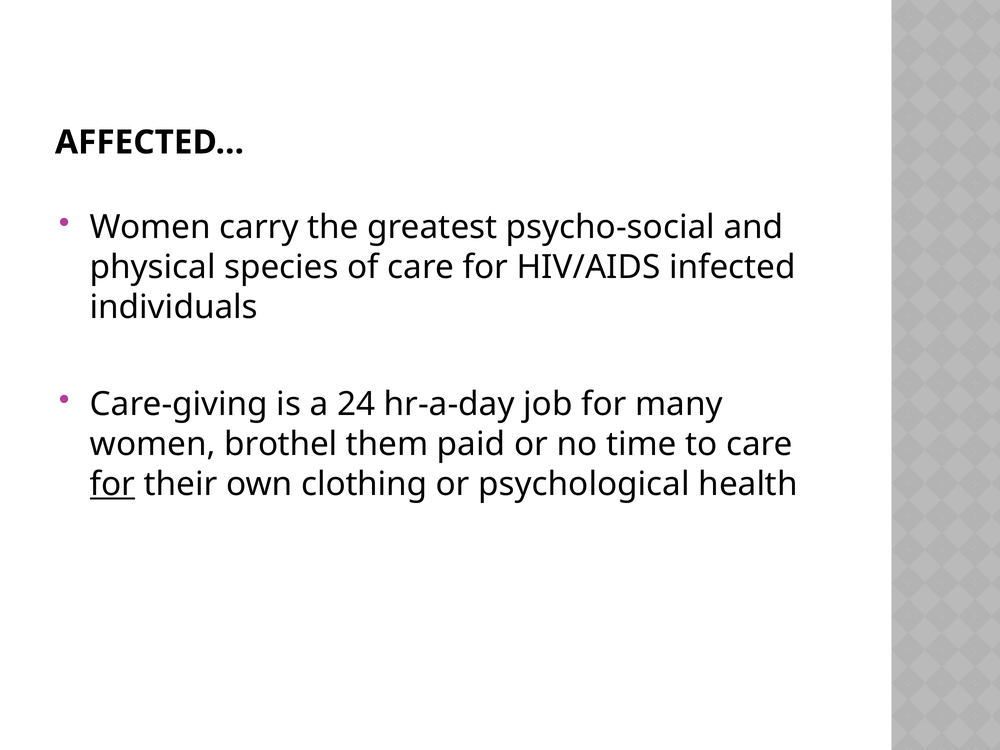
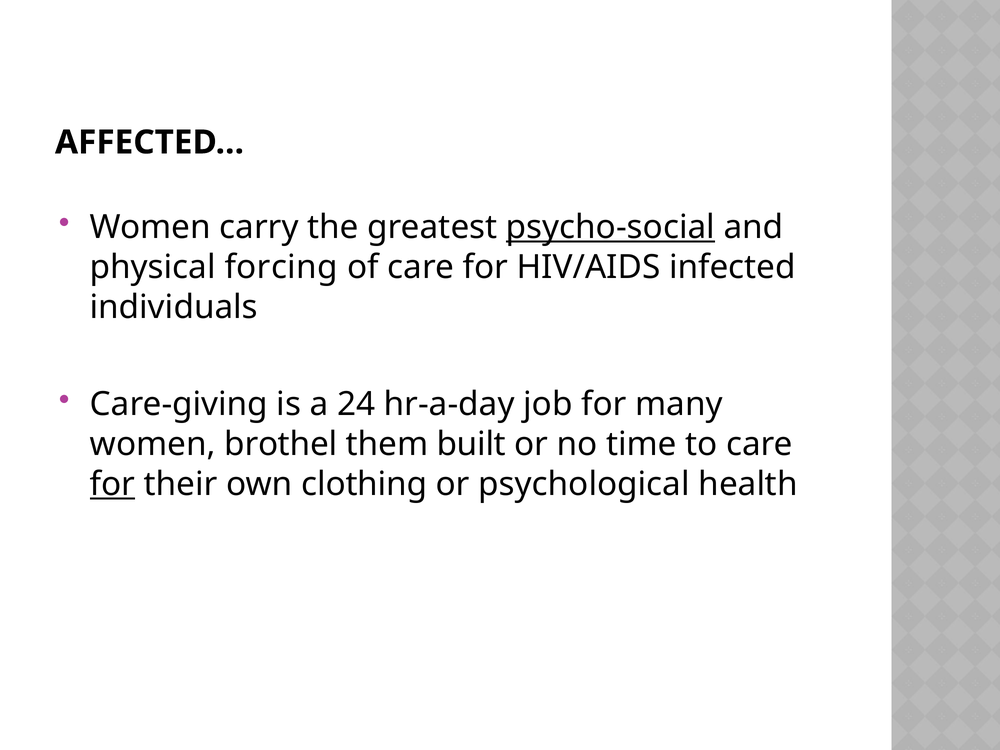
psycho-social underline: none -> present (610, 227)
species: species -> forcing (281, 267)
paid: paid -> built (471, 444)
